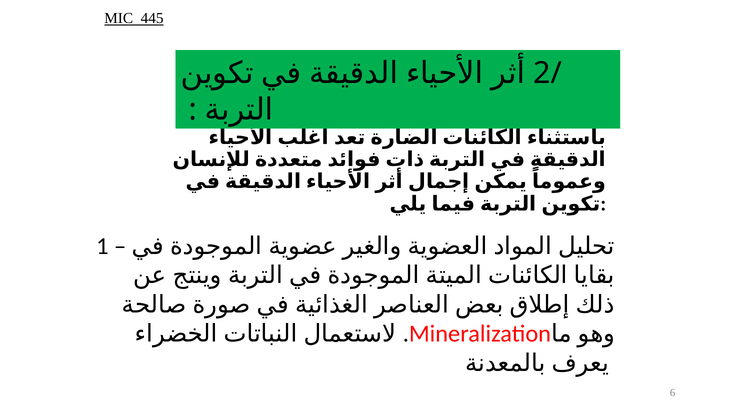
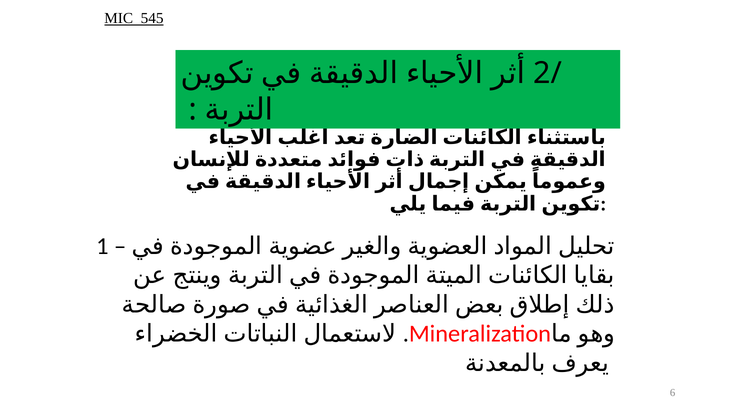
445: 445 -> 545 (152, 18)
